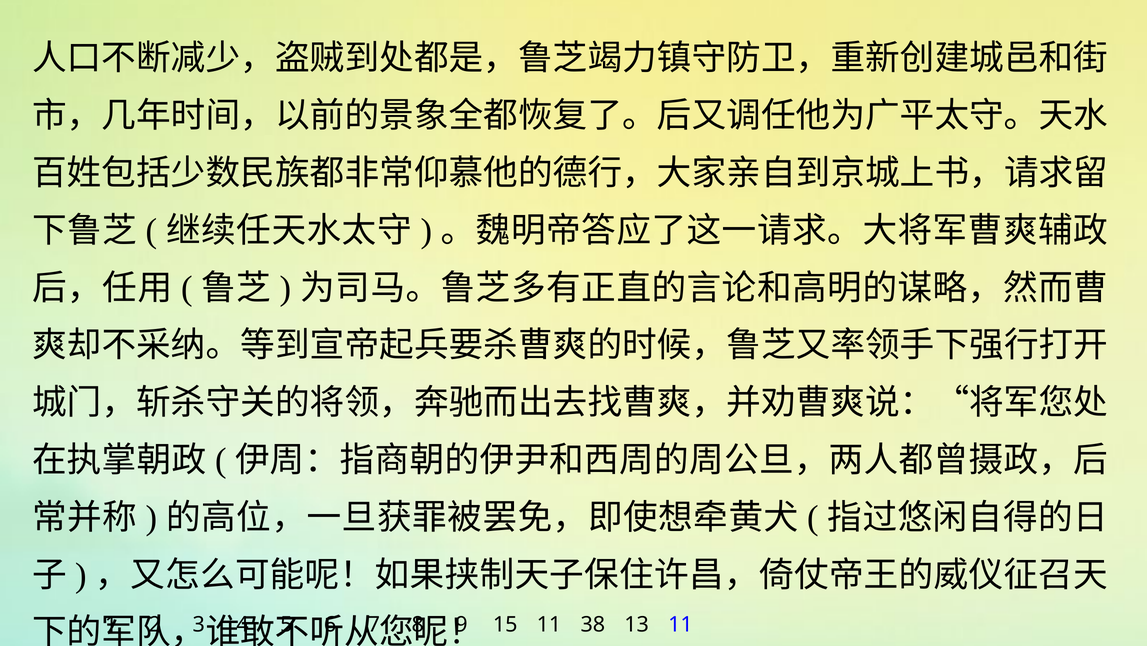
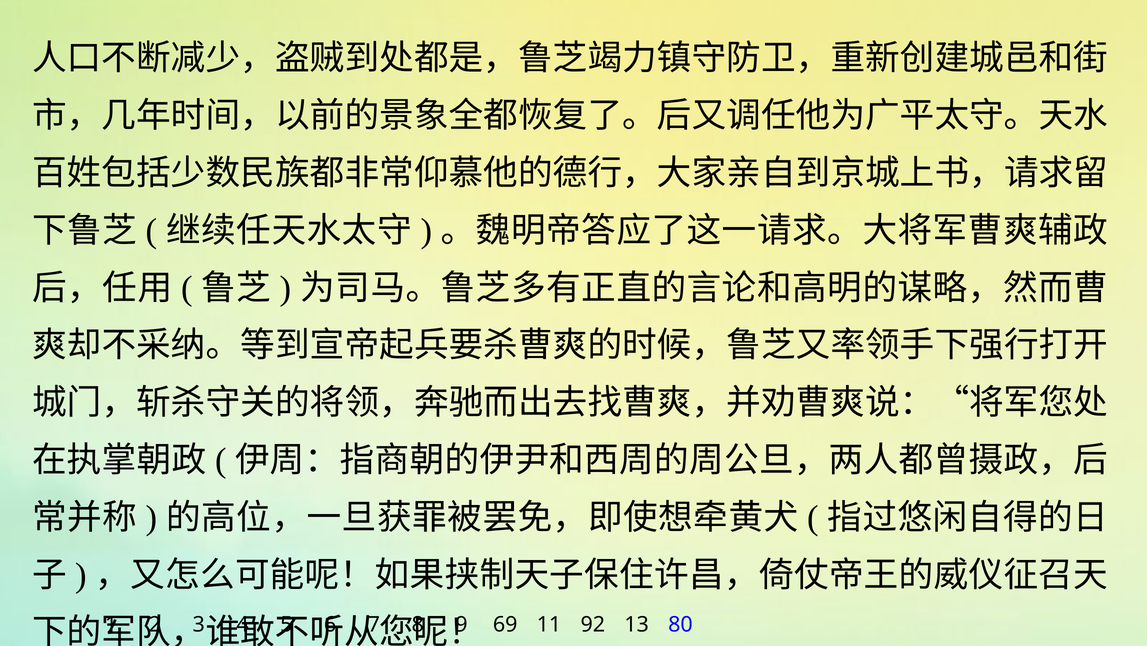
15: 15 -> 69 (505, 624)
38: 38 -> 92 (593, 624)
13 11: 11 -> 80 (680, 624)
